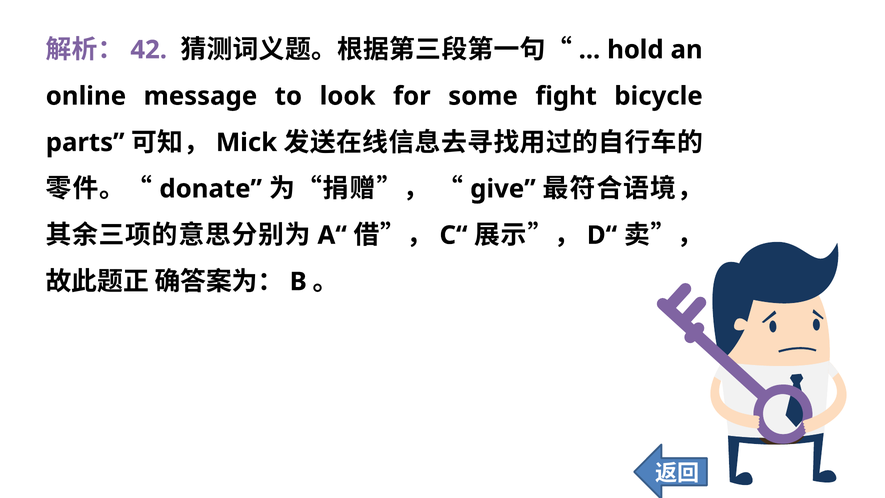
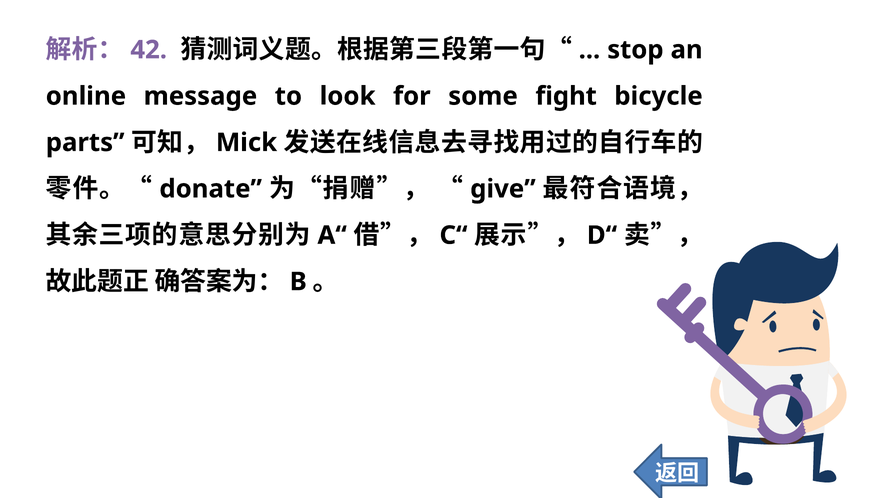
hold: hold -> stop (635, 50)
